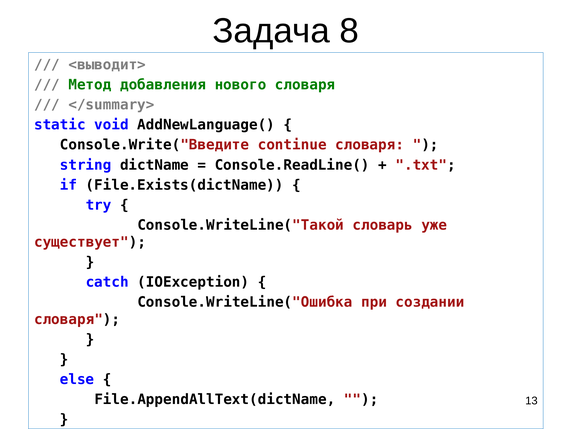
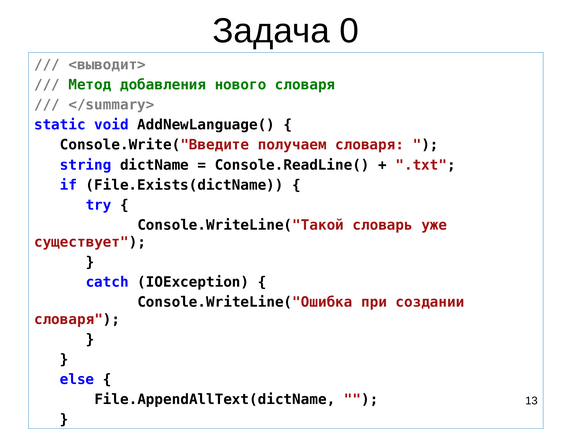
8: 8 -> 0 (349, 31)
continue: continue -> получаем (292, 145)
